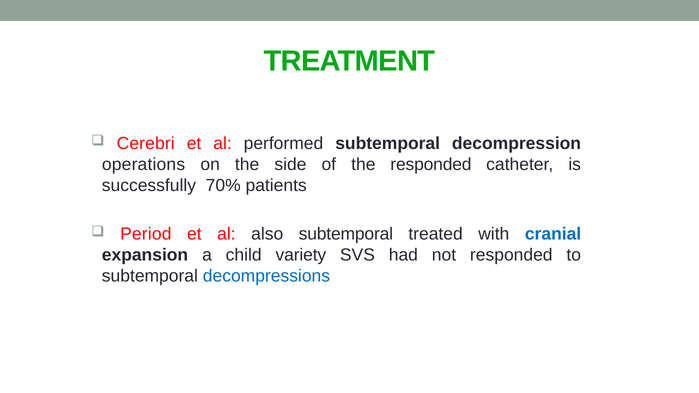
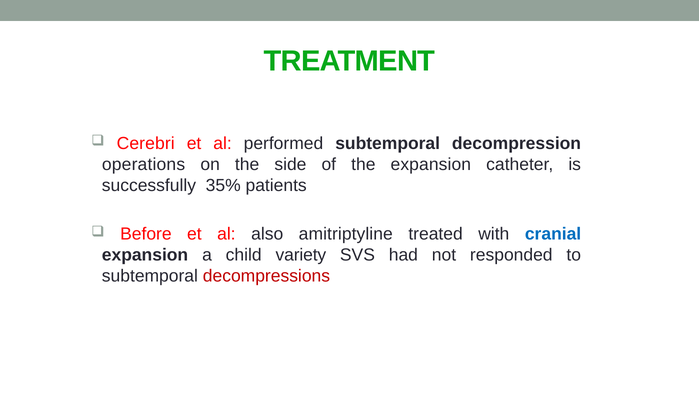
the responded: responded -> expansion (431, 164)
70%: 70% -> 35% (223, 185)
Period: Period -> Before (146, 234)
also subtemporal: subtemporal -> amitriptyline (346, 234)
decompressions colour: blue -> red (266, 276)
